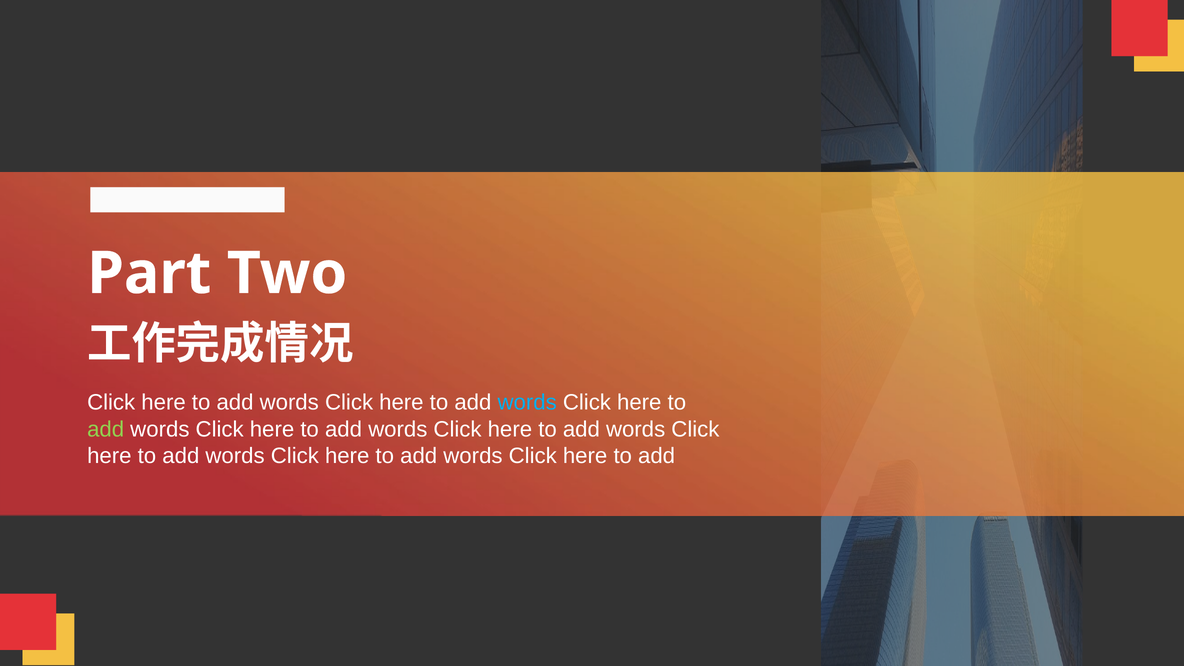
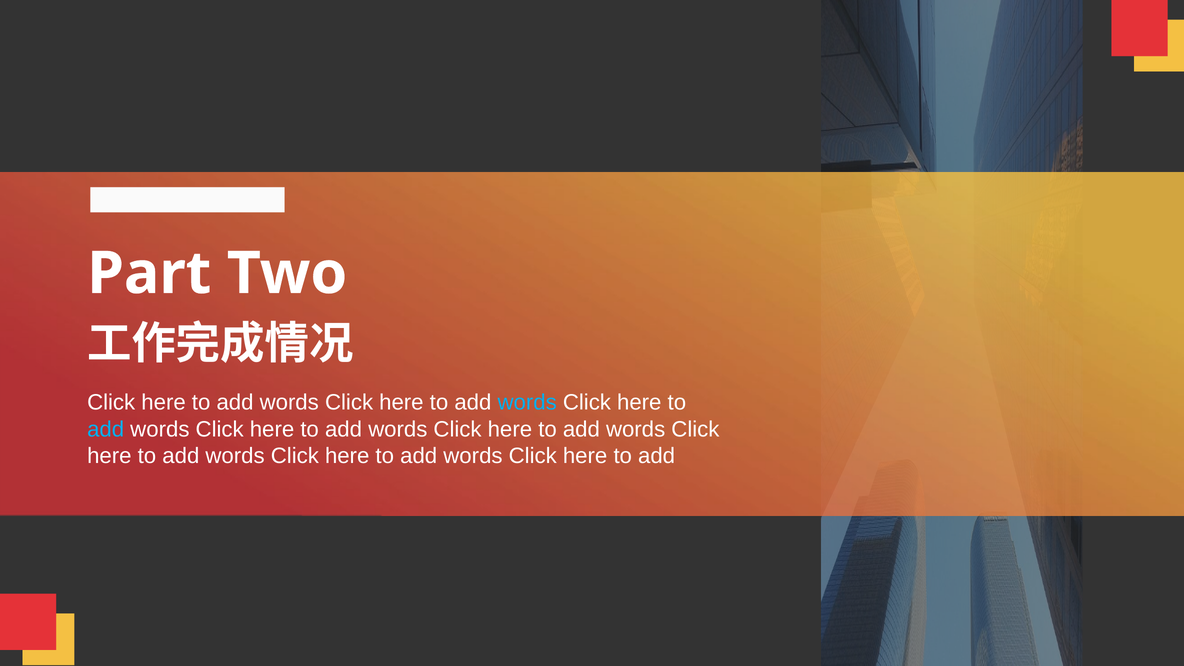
add colour: light green -> light blue (106, 429)
